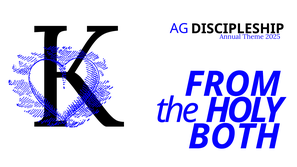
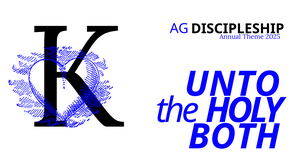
FROM: FROM -> UNTO (232, 84)
